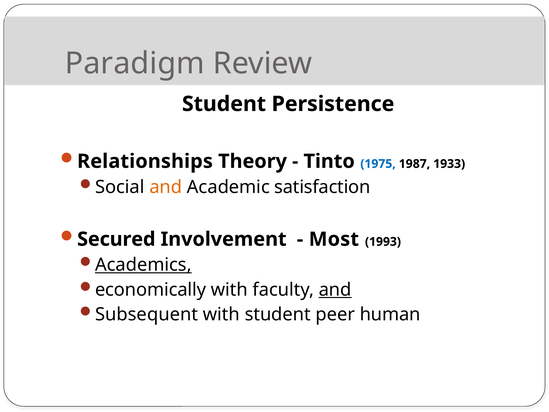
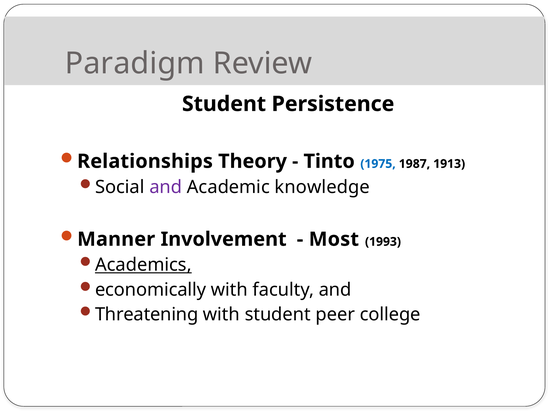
1933: 1933 -> 1913 (449, 164)
and colour: orange -> purple (166, 187)
satisfaction: satisfaction -> knowledge (322, 187)
Secured: Secured -> Manner (116, 239)
and underline: present -> none (335, 289)
Subsequent: Subsequent -> Threatening (147, 314)
human: human -> college (390, 314)
